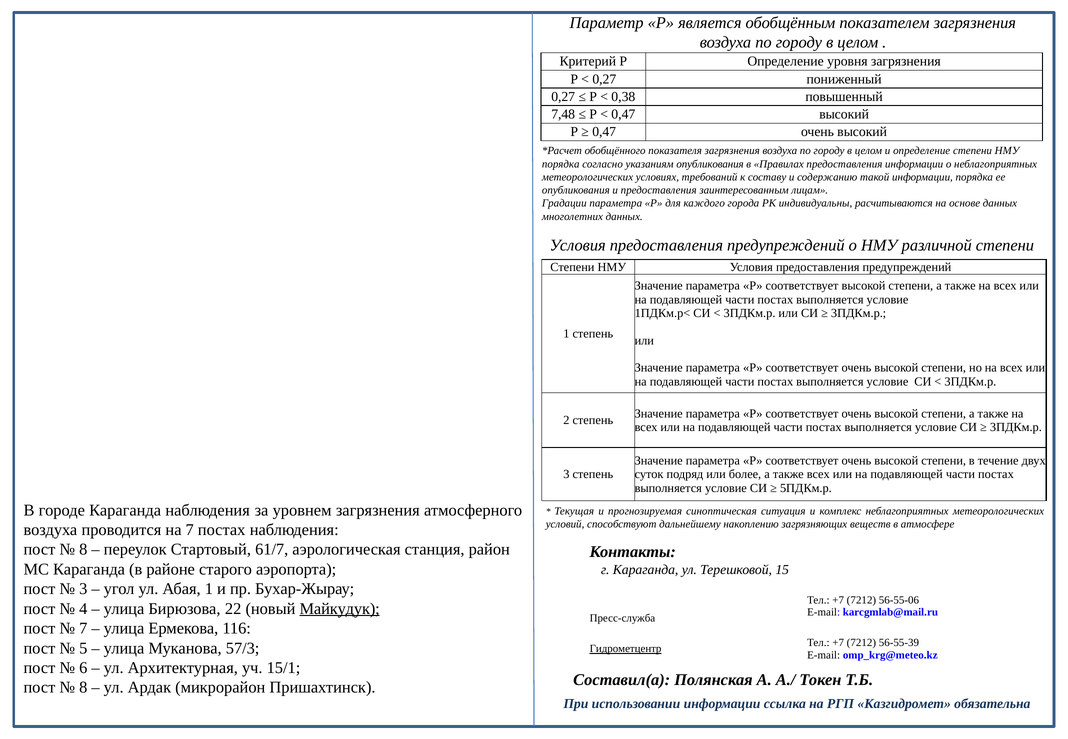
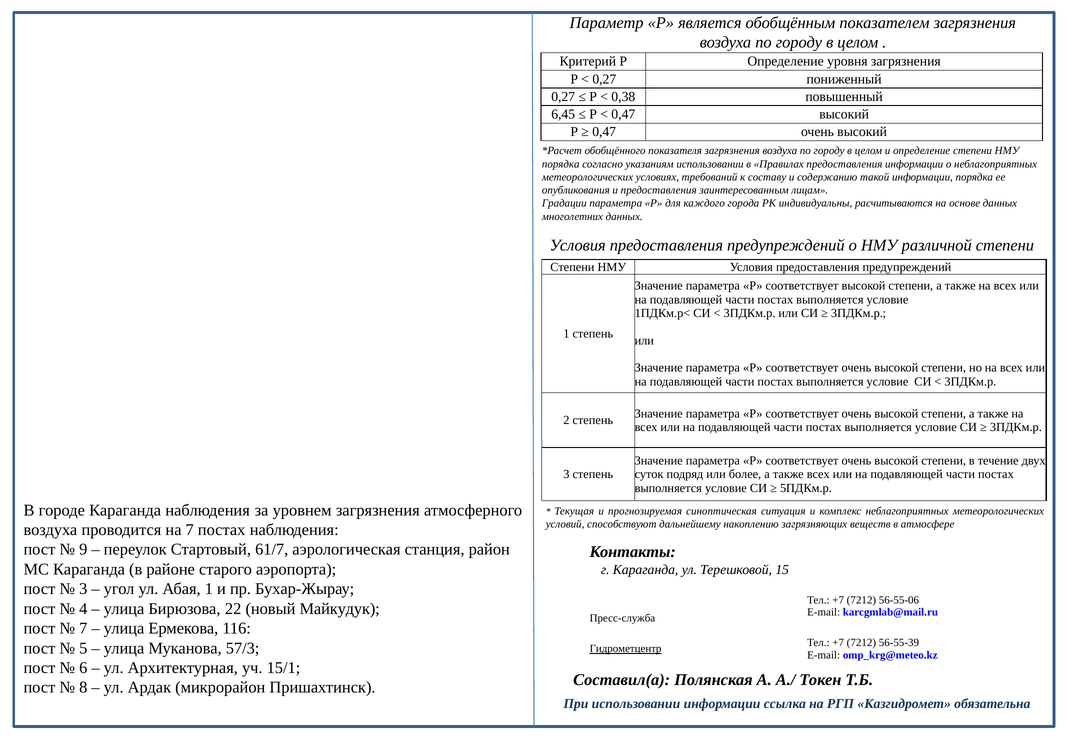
7,48: 7,48 -> 6,45 (563, 114)
указаниям опубликования: опубликования -> использовании (710, 164)
8: 8 -> 9 (83, 550)
Майкудук underline: present -> none (340, 609)
